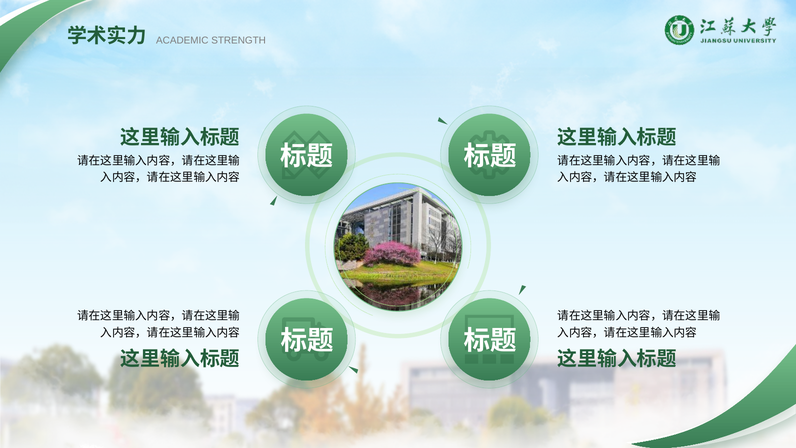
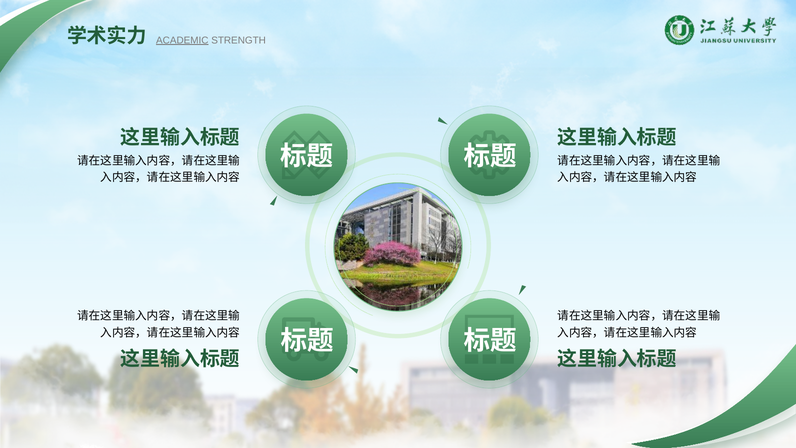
ACADEMIC underline: none -> present (182, 40)
